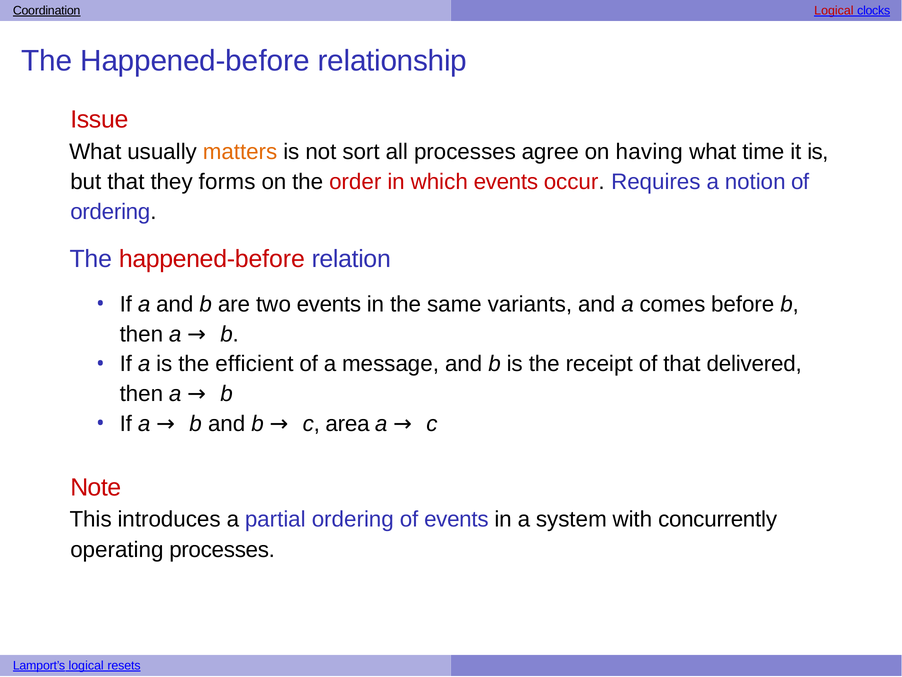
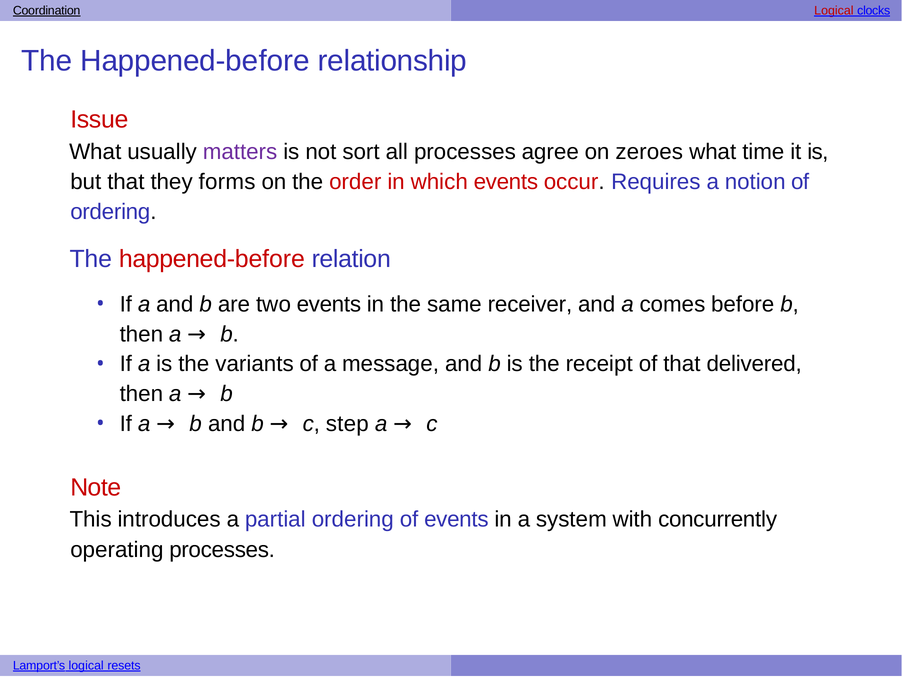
matters colour: orange -> purple (240, 152)
having: having -> zeroes (649, 152)
variants: variants -> receiver (530, 304)
efficient: efficient -> variants (255, 364)
area: area -> step (347, 424)
